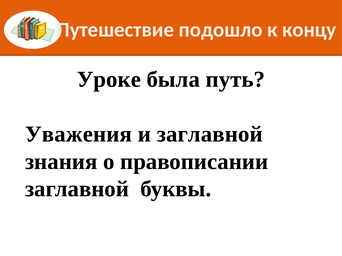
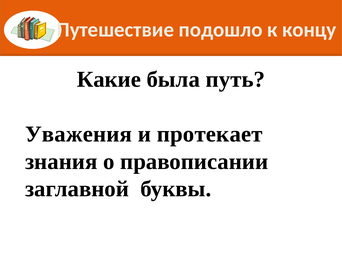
Уроке: Уроке -> Какие (109, 79)
и заглавной: заглавной -> протекает (210, 134)
